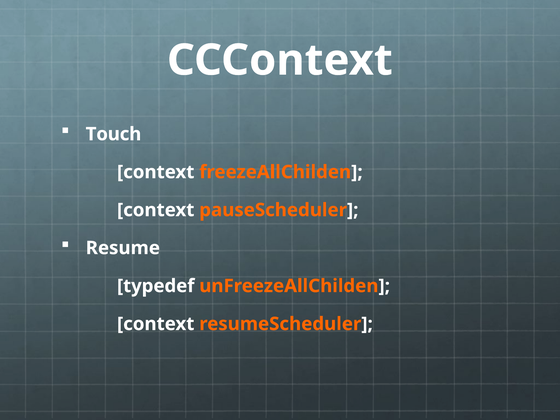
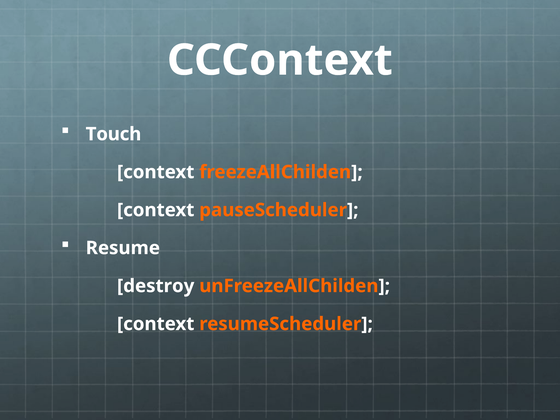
typedef: typedef -> destroy (156, 286)
